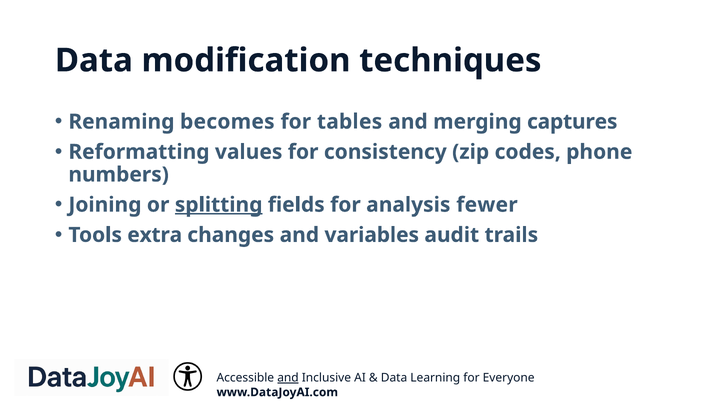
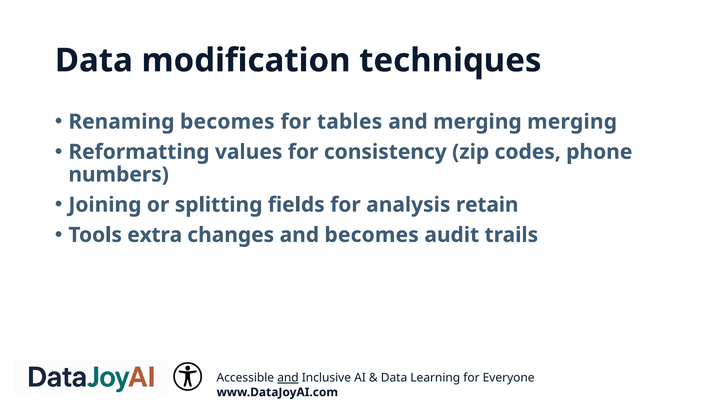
merging captures: captures -> merging (572, 122)
splitting underline: present -> none (219, 205)
fewer: fewer -> retain (487, 205)
and variables: variables -> becomes (372, 235)
